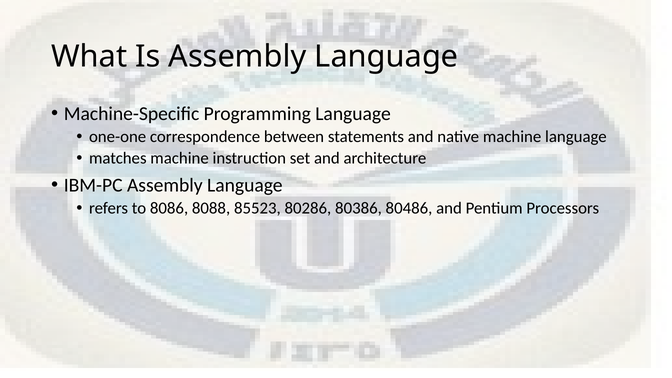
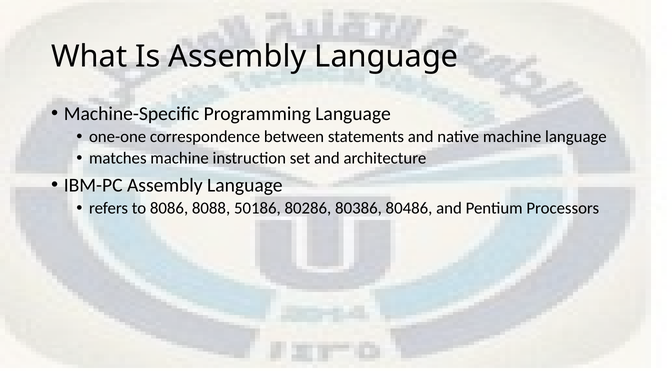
85523: 85523 -> 50186 (257, 208)
